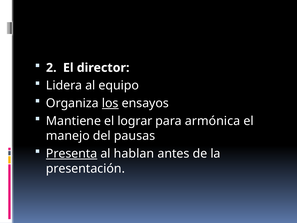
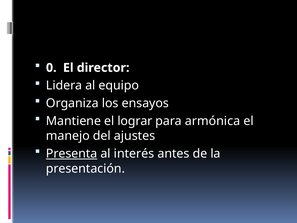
2: 2 -> 0 (51, 68)
los underline: present -> none (110, 103)
pausas: pausas -> ajustes (135, 136)
hablan: hablan -> interés (134, 153)
